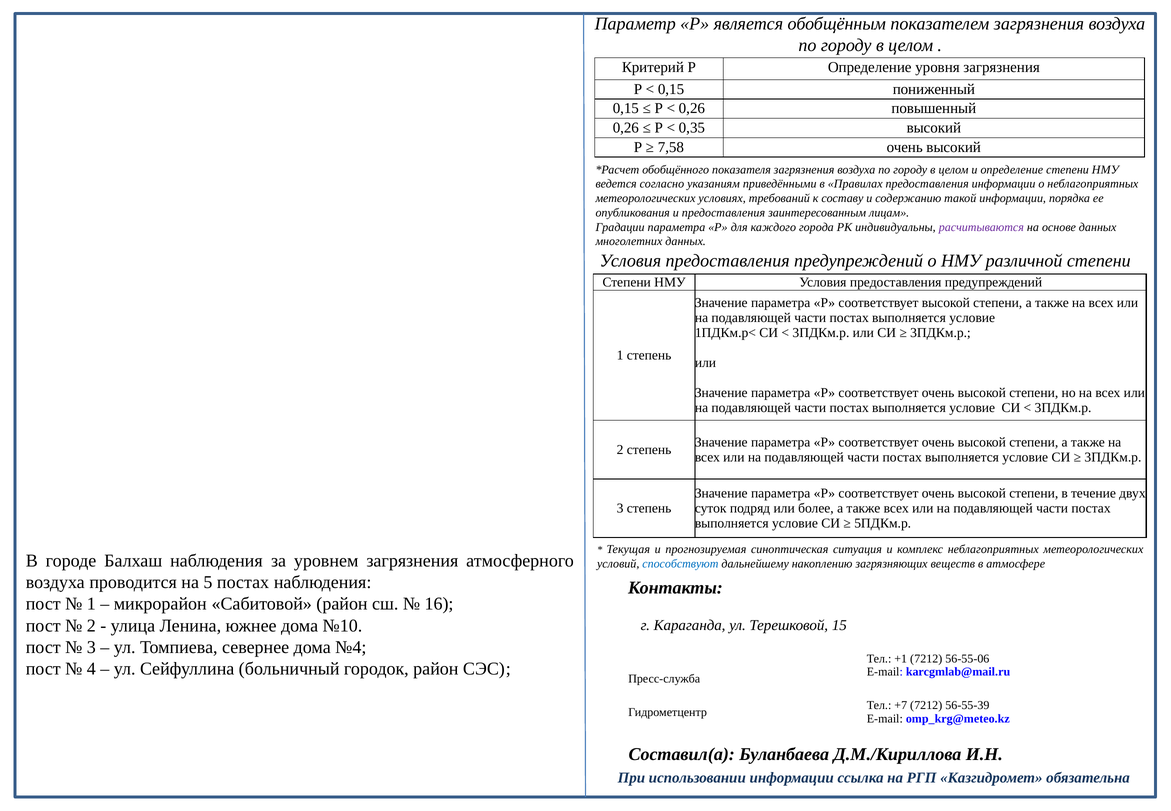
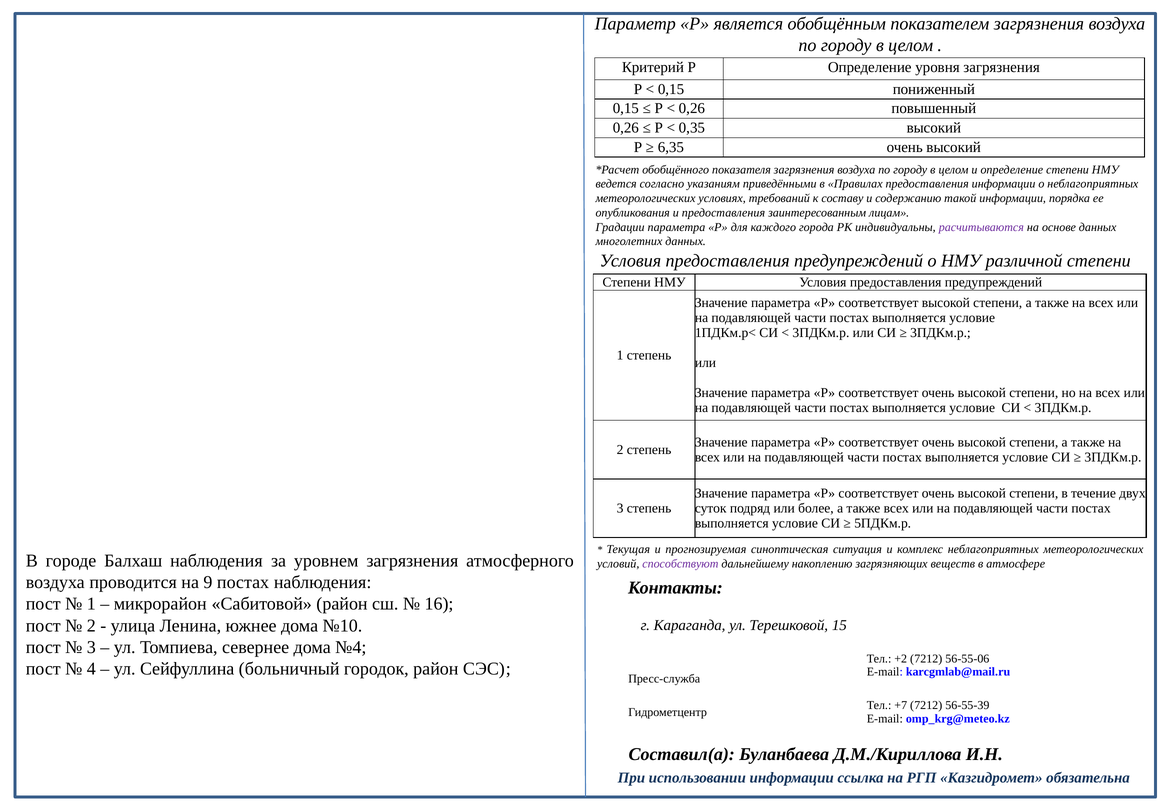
7,58: 7,58 -> 6,35 (671, 147)
способствуют colour: blue -> purple (680, 563)
5: 5 -> 9 (208, 582)
+1: +1 -> +2 (901, 658)
